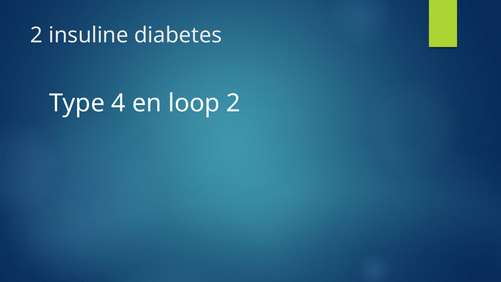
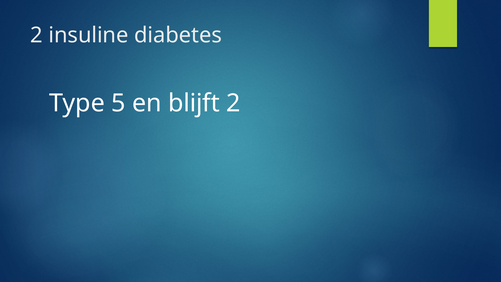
4: 4 -> 5 (118, 103)
loop: loop -> blijft (194, 103)
